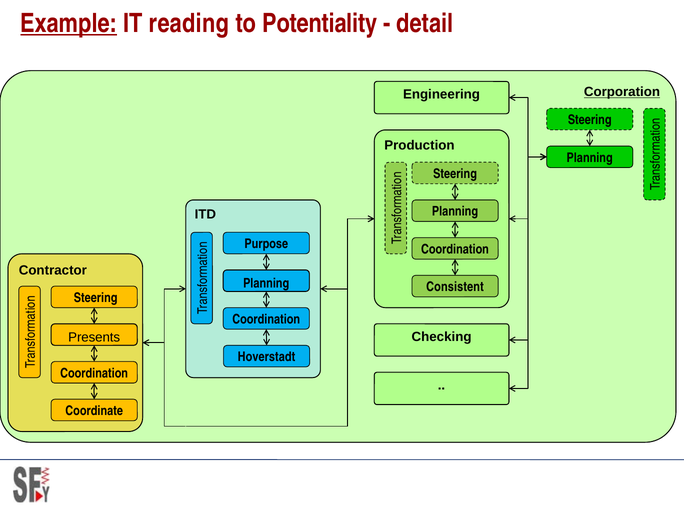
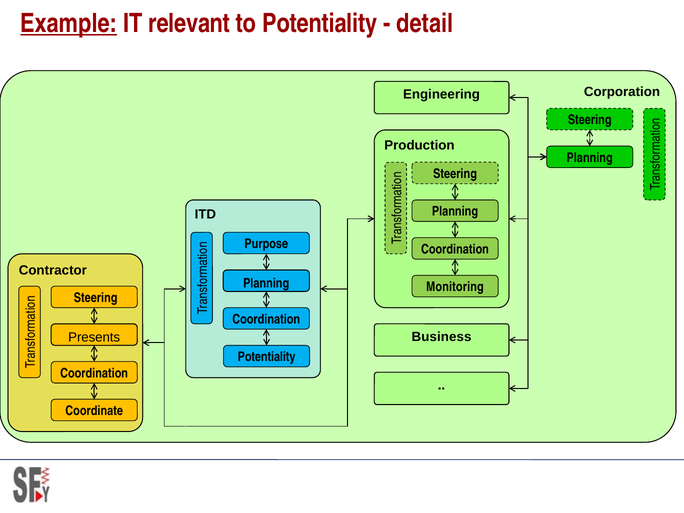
reading: reading -> relevant (189, 23)
Corporation underline: present -> none (622, 92)
Consistent: Consistent -> Monitoring (455, 287)
Checking: Checking -> Business (441, 337)
Hoverstadt: Hoverstadt -> Potentiality (267, 357)
